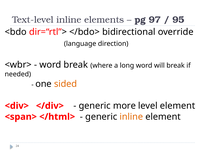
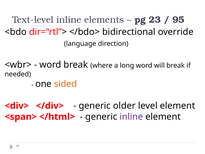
97: 97 -> 23 (155, 20)
more: more -> older (124, 106)
inline colour: orange -> purple (131, 117)
